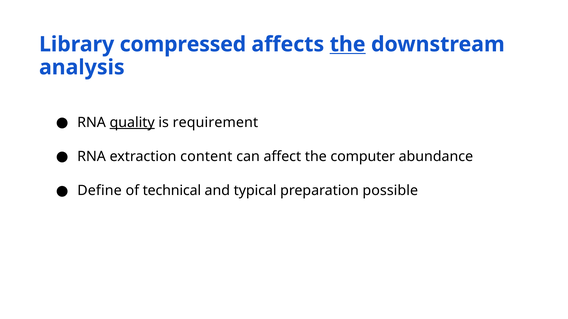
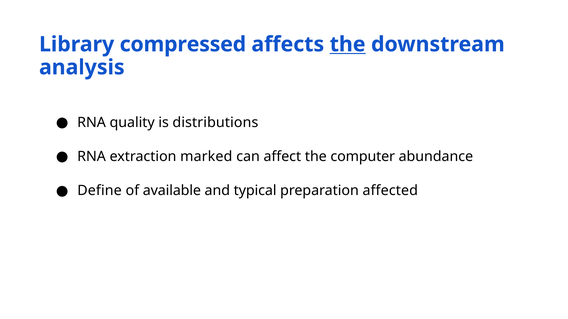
quality underline: present -> none (132, 123)
requirement: requirement -> distributions (215, 123)
content: content -> marked (206, 157)
technical: technical -> available (172, 191)
possible: possible -> affected (390, 191)
